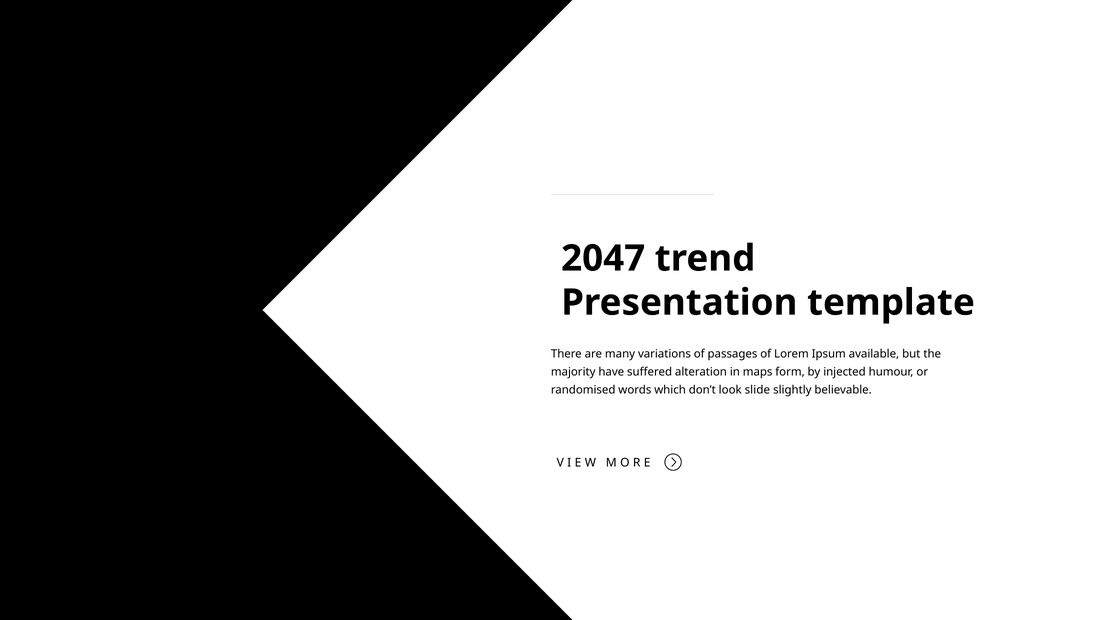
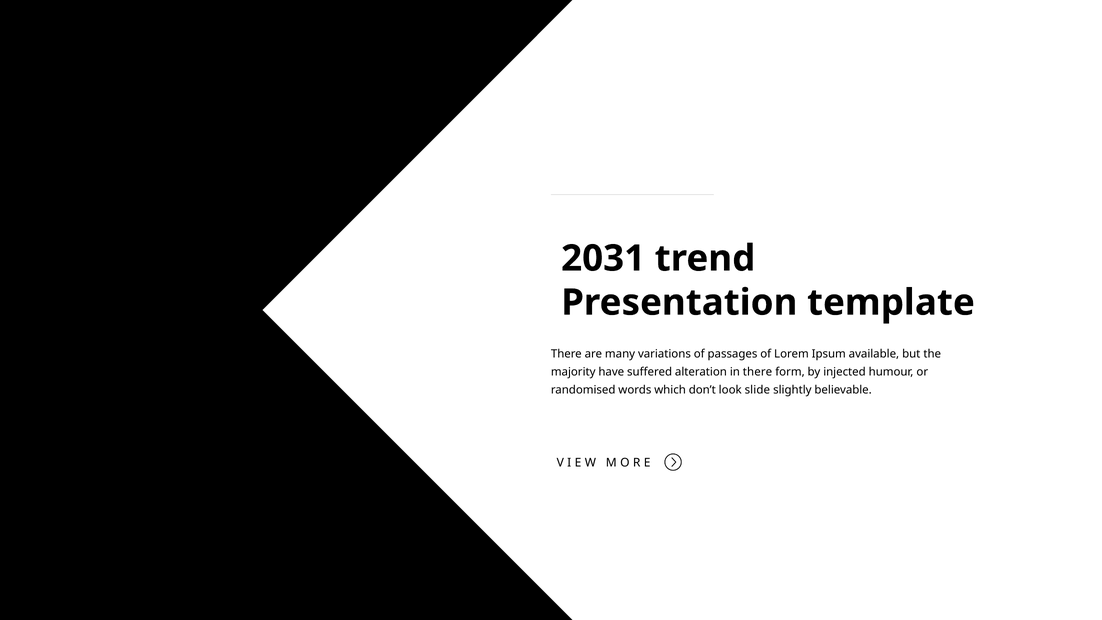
2047: 2047 -> 2031 (603, 258)
in maps: maps -> there (758, 372)
